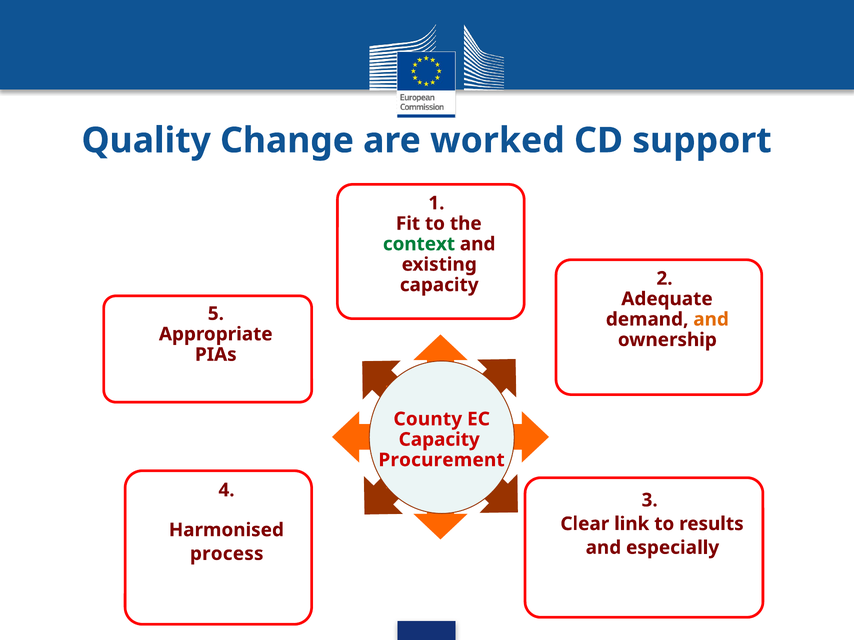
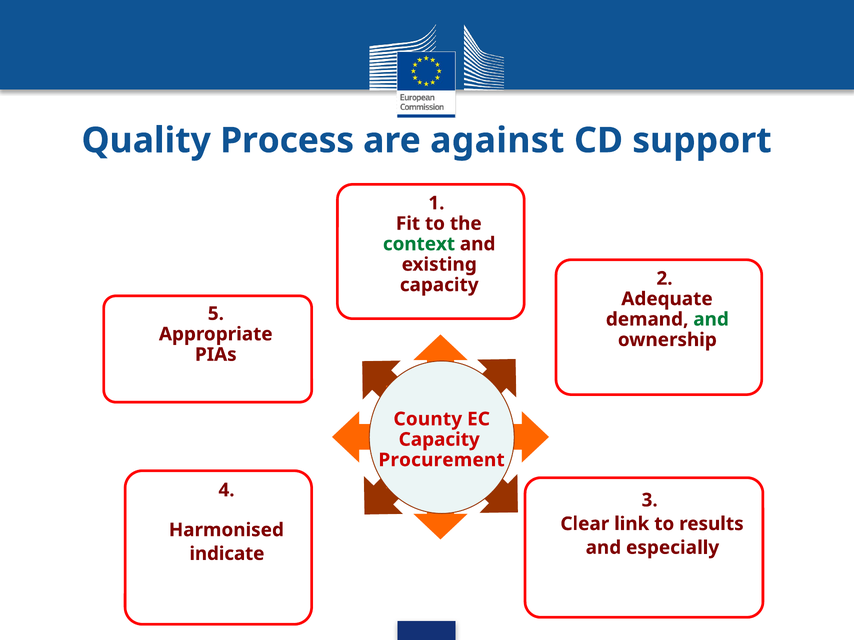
Change: Change -> Process (287, 141)
worked: worked -> against (497, 141)
and colour: orange -> green (711, 320)
process: process -> indicate (227, 554)
